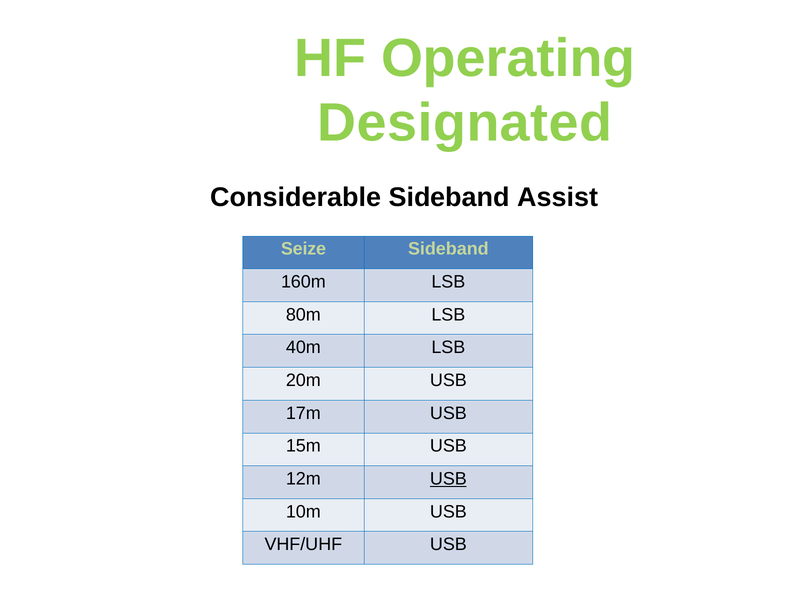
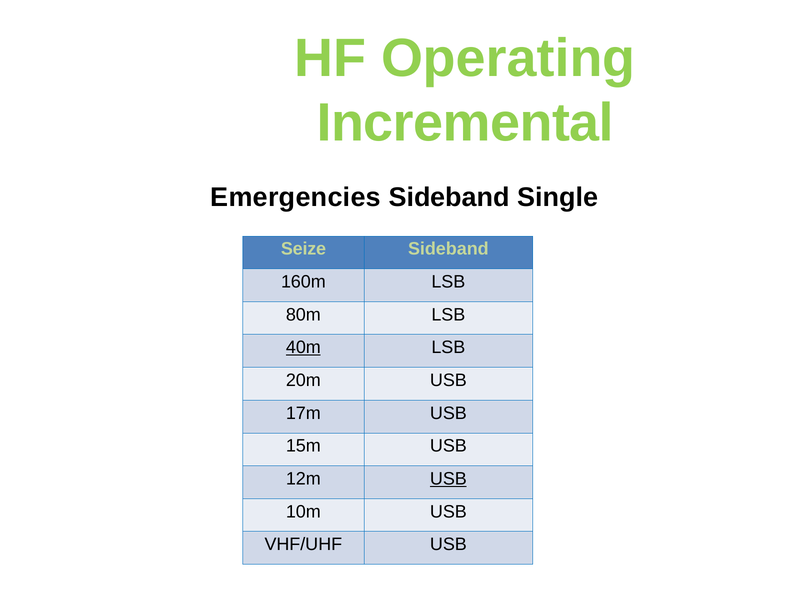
Designated: Designated -> Incremental (465, 123)
Considerable: Considerable -> Emergencies (296, 197)
Assist: Assist -> Single (558, 197)
40m underline: none -> present (303, 347)
